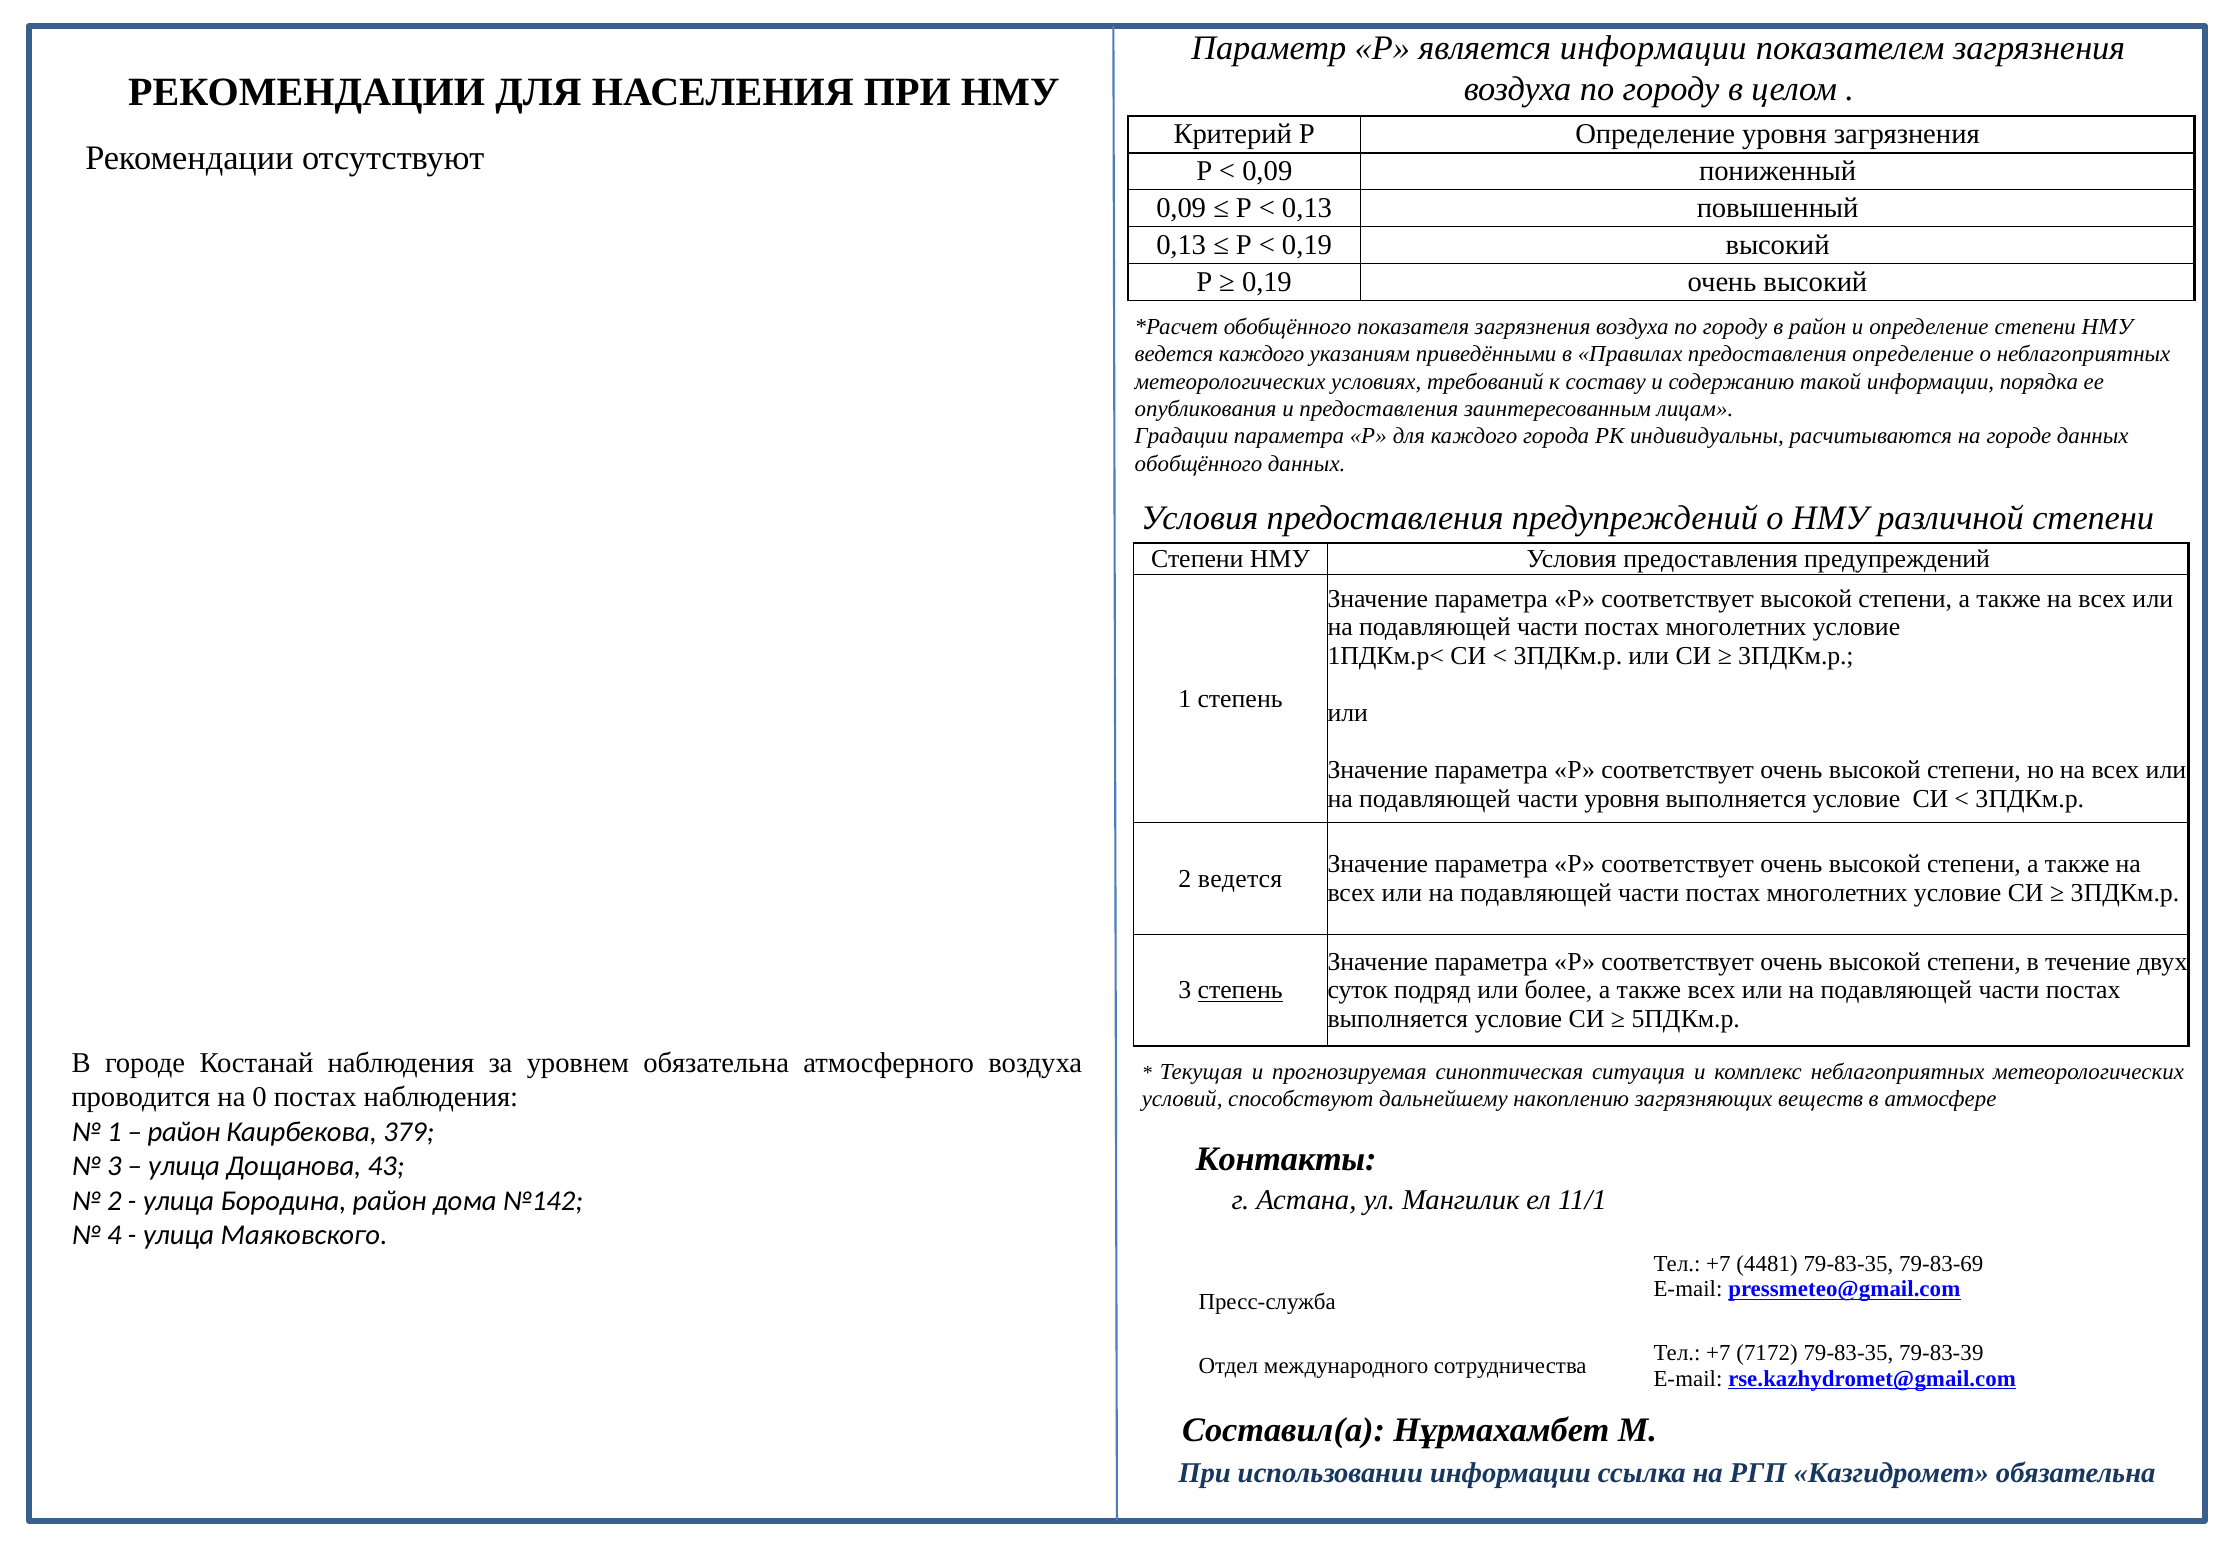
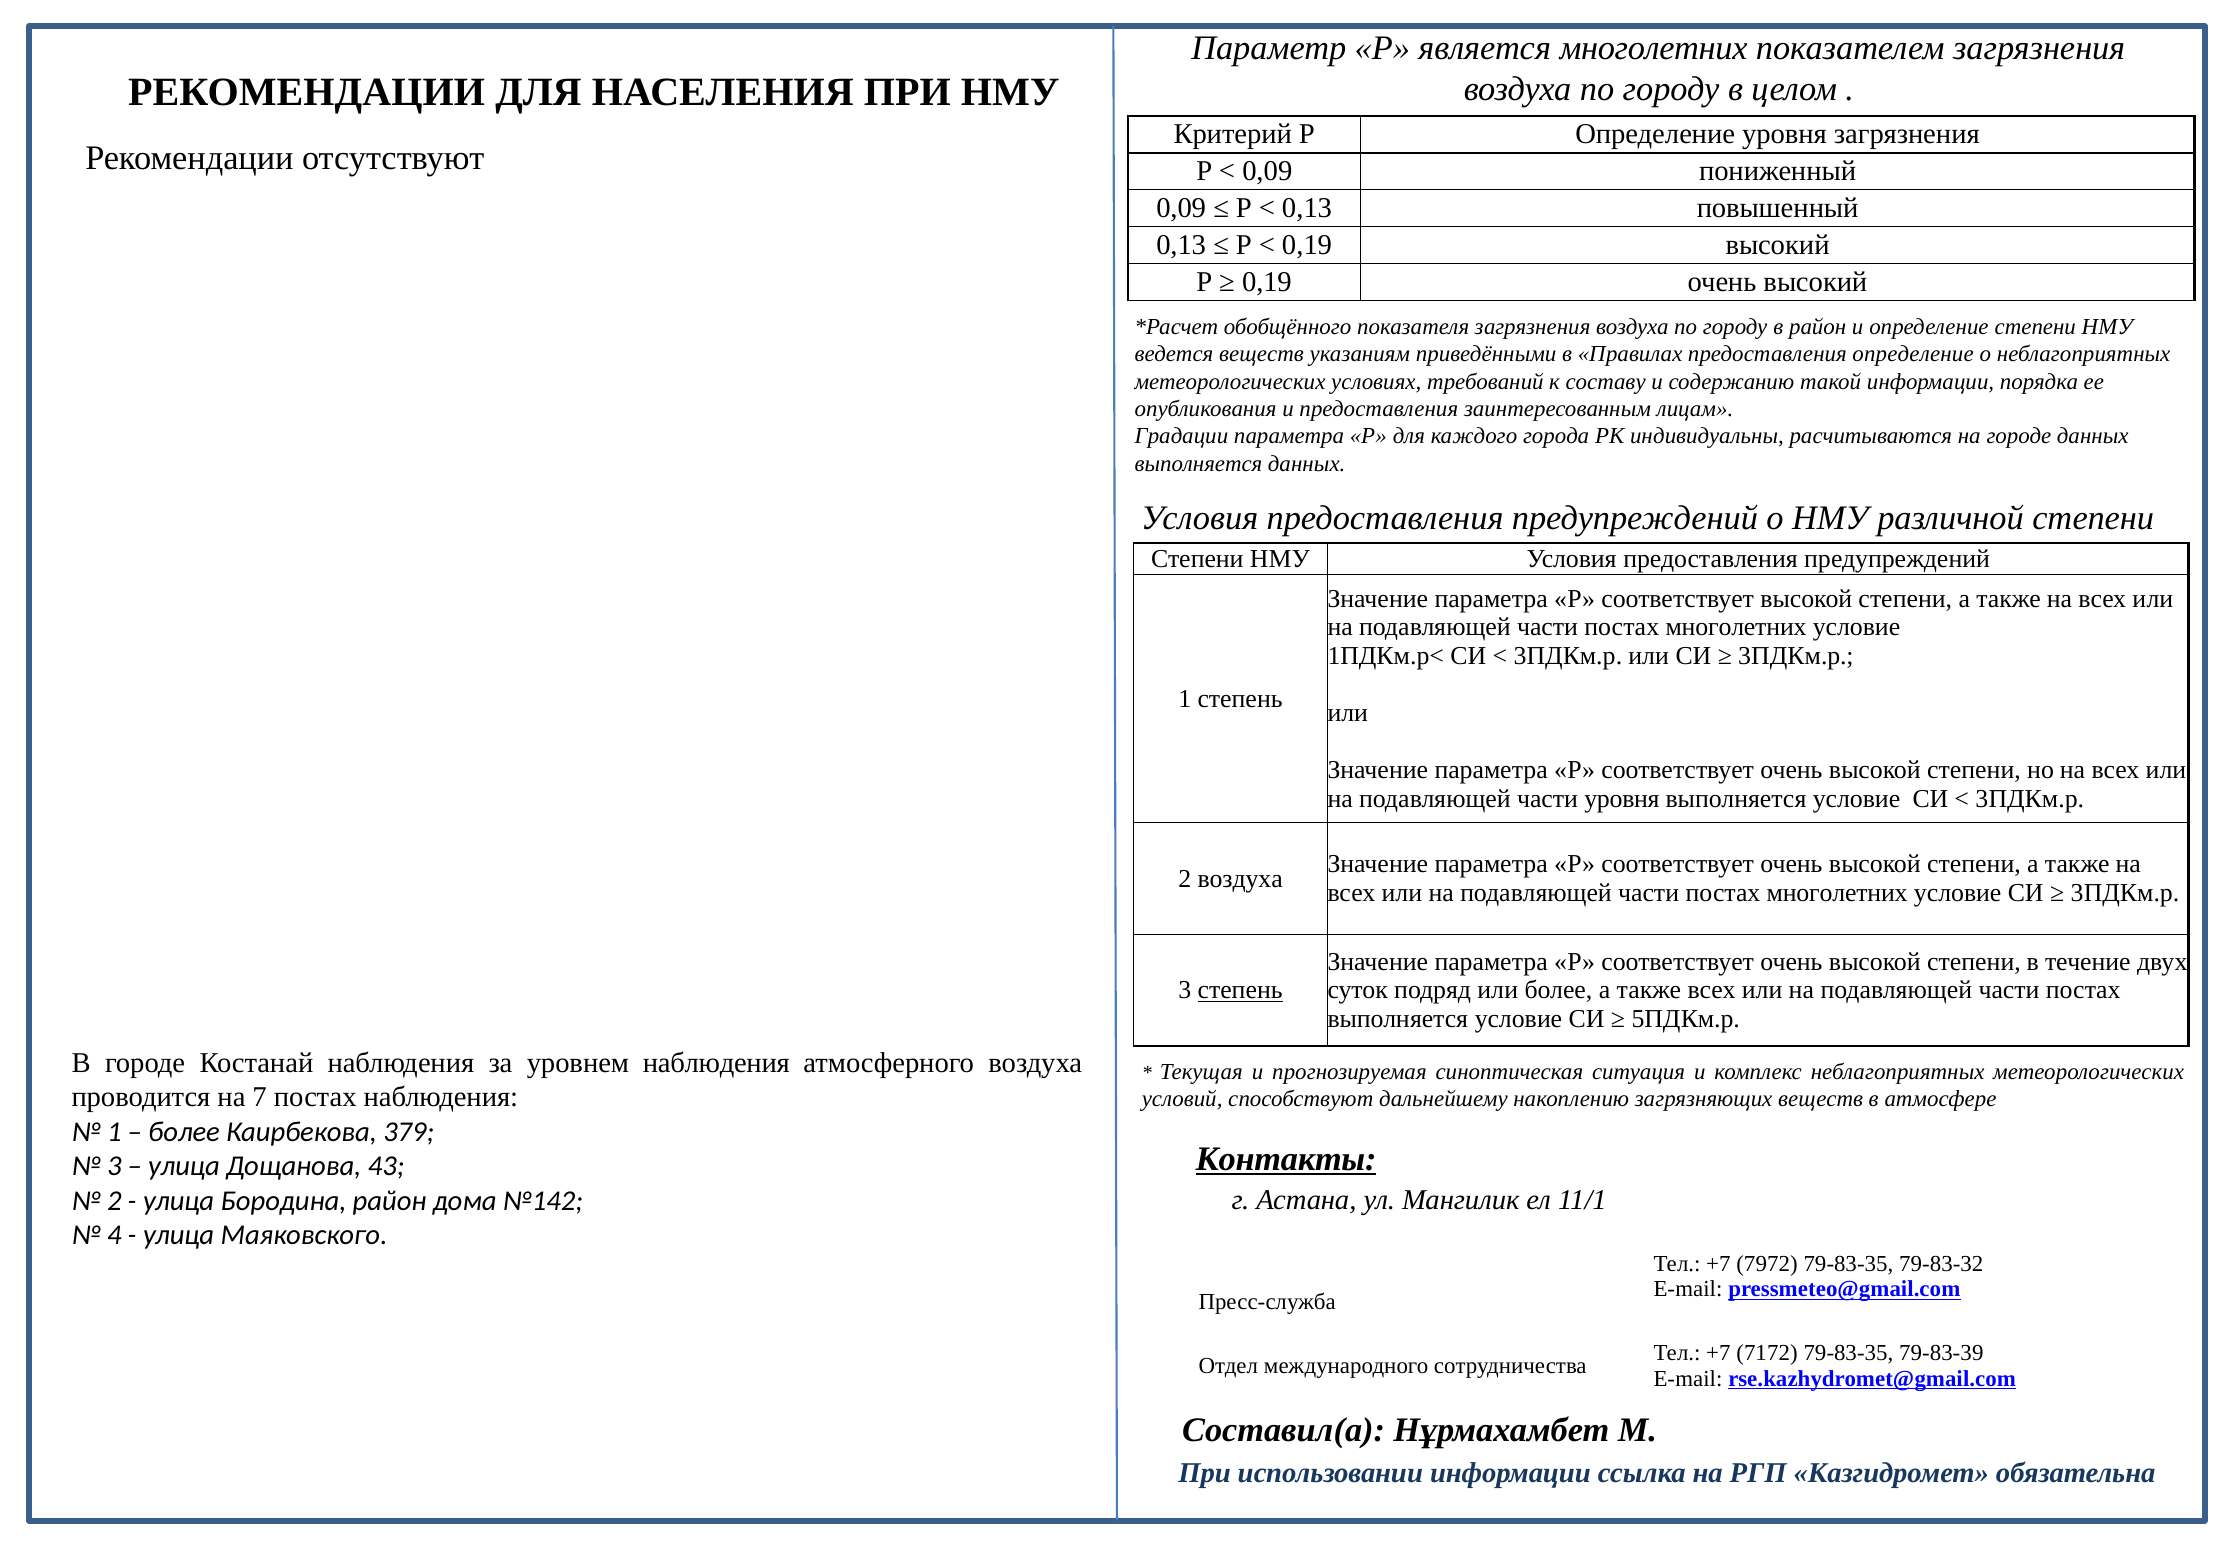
является информации: информации -> многолетних (1654, 48)
ведется каждого: каждого -> веществ (1261, 354)
обобщённого: обобщённого -> выполняется (1199, 464)
2 ведется: ведется -> воздуха (1240, 878)
уровнем обязательна: обязательна -> наблюдения (716, 1063)
0: 0 -> 7 (260, 1097)
район: район -> более (184, 1132)
Контакты underline: none -> present (1286, 1159)
4481: 4481 -> 7972 (1767, 1263)
79-83-69: 79-83-69 -> 79-83-32 (1941, 1263)
